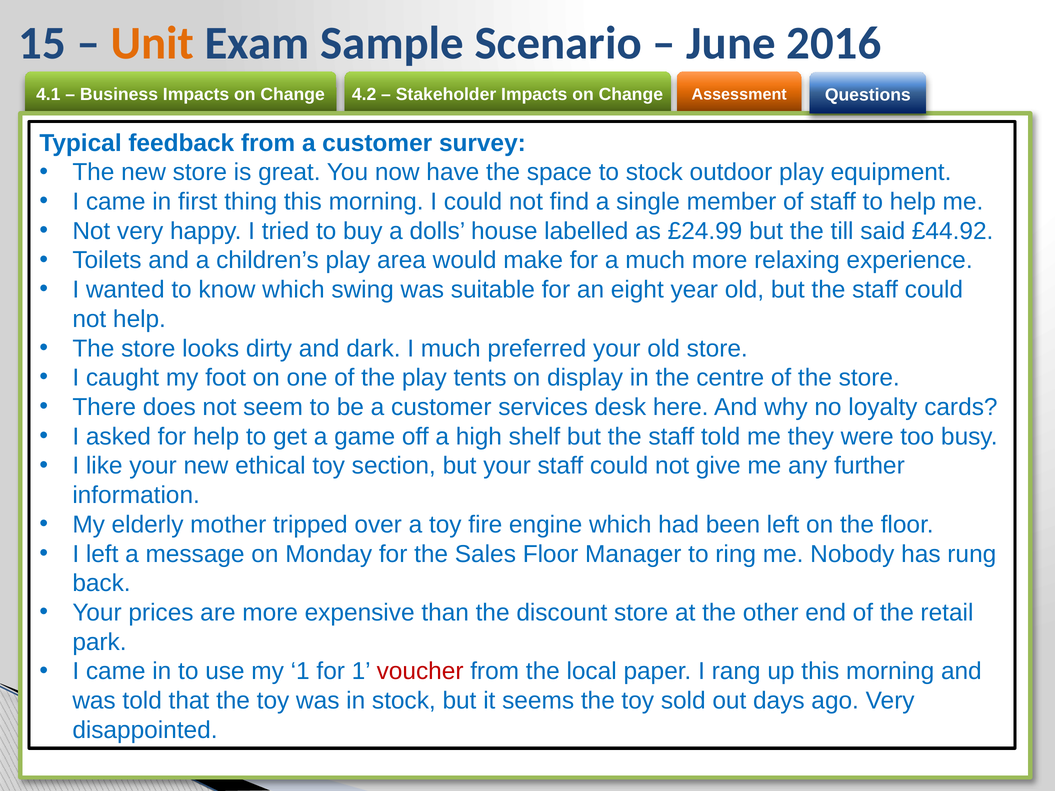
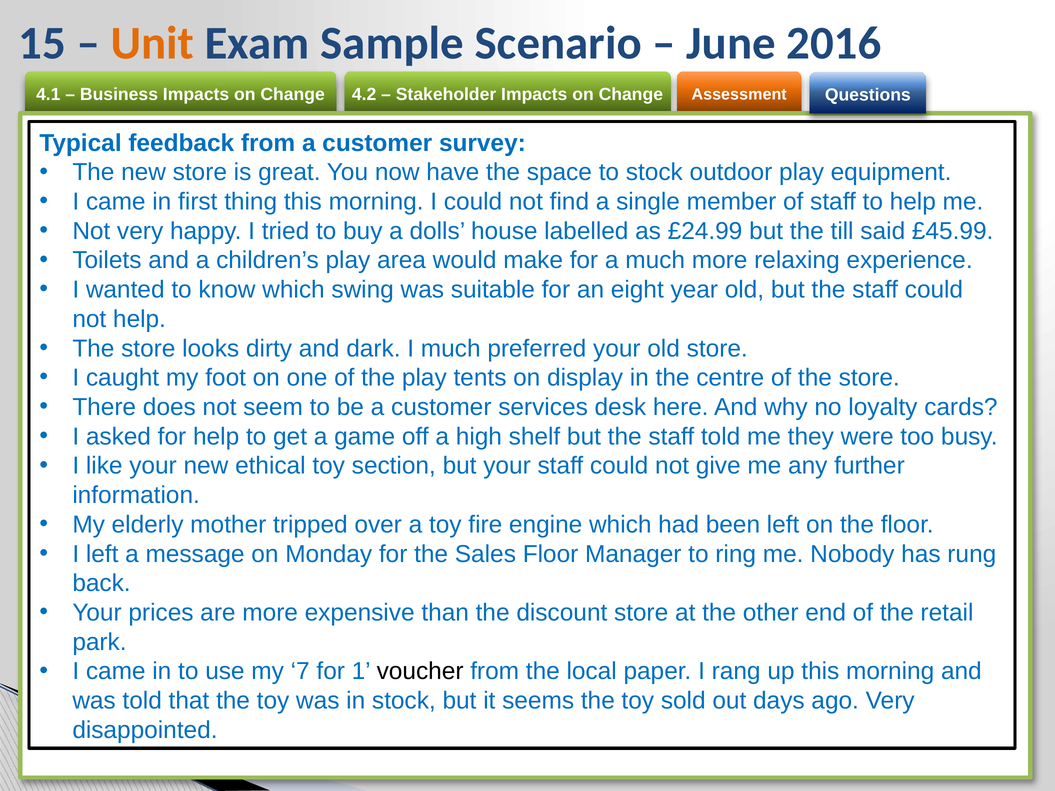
£44.92: £44.92 -> £45.99 (953, 231)
my 1: 1 -> 7 (300, 672)
voucher colour: red -> black (420, 672)
